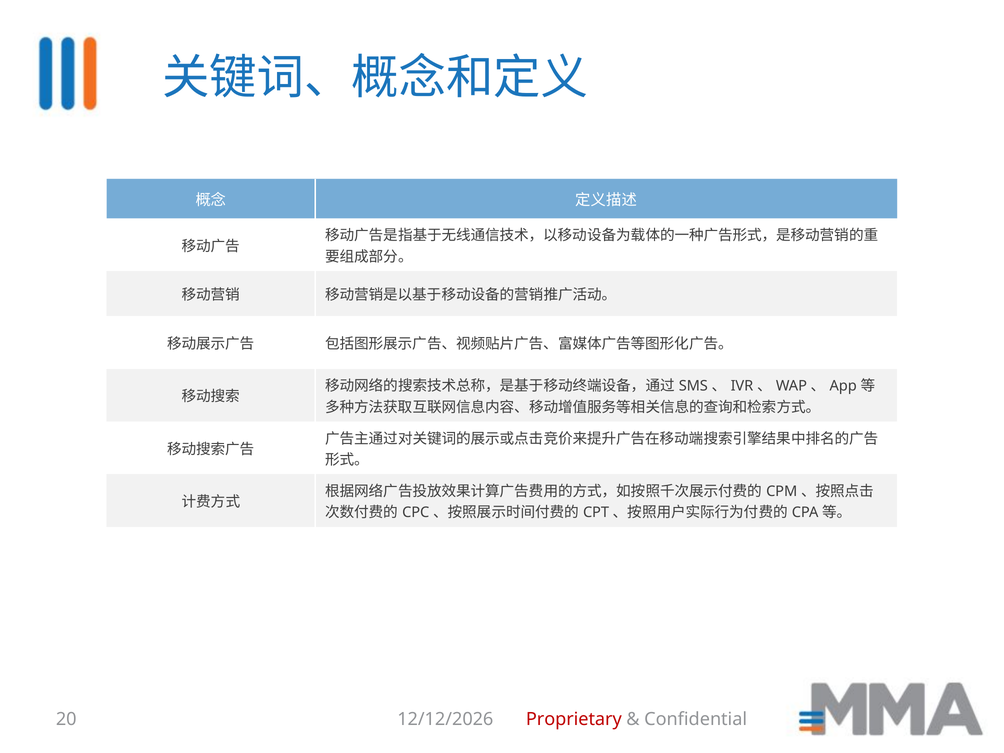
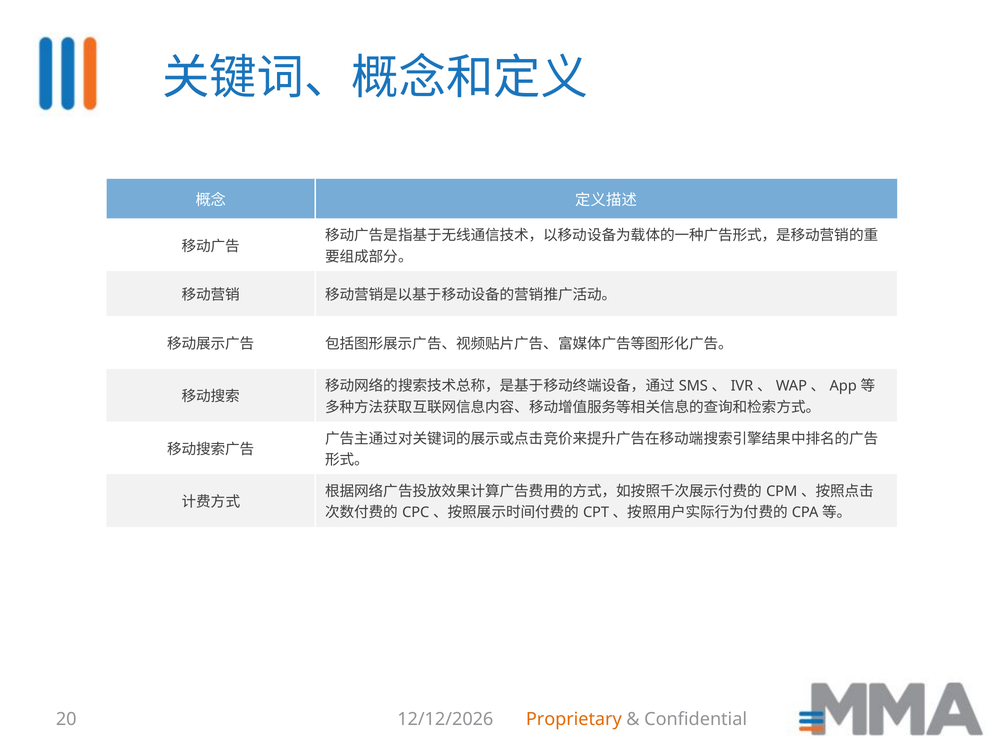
Proprietary colour: red -> orange (574, 719)
